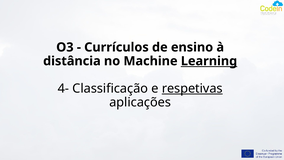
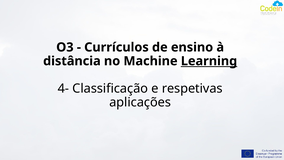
respetivas underline: present -> none (192, 88)
